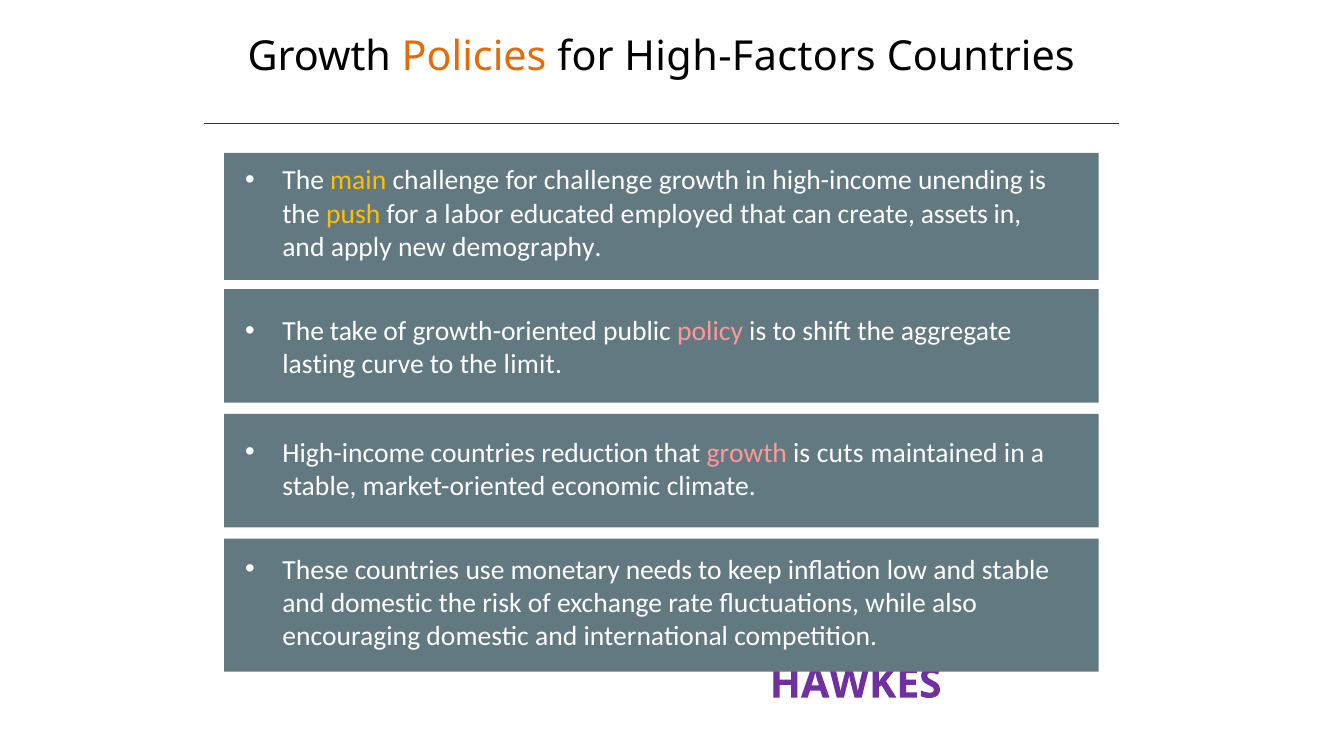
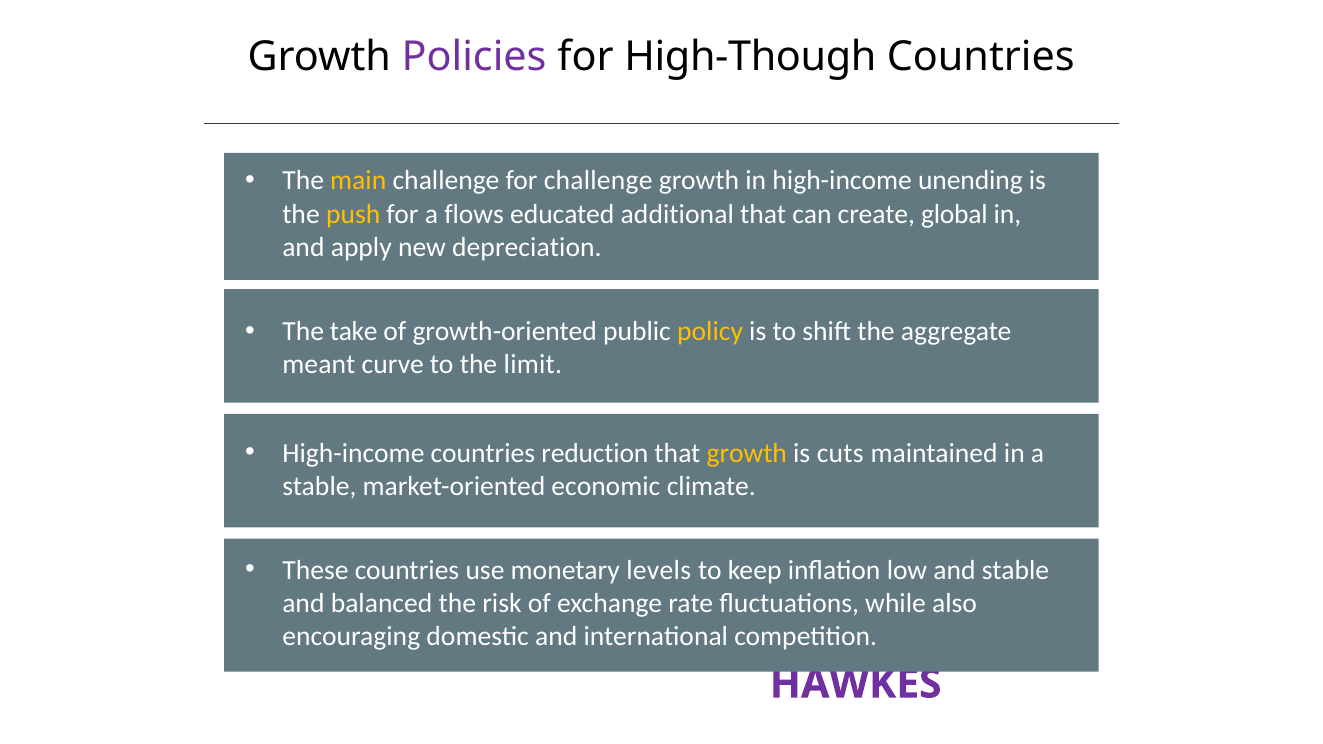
Policies colour: orange -> purple (474, 57)
High-Factors: High-Factors -> High-Though (750, 57)
labor: labor -> flows (474, 214)
employed: employed -> additional (677, 214)
assets: assets -> global (954, 214)
demography: demography -> depreciation (527, 247)
policy colour: pink -> yellow (710, 332)
lasting: lasting -> meant (319, 365)
growth colour: pink -> yellow (747, 453)
needs: needs -> levels (659, 570)
and domestic: domestic -> balanced (382, 603)
